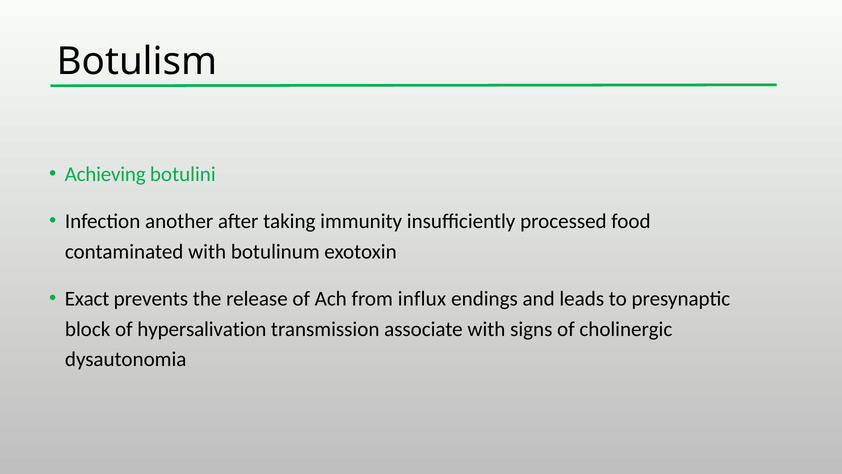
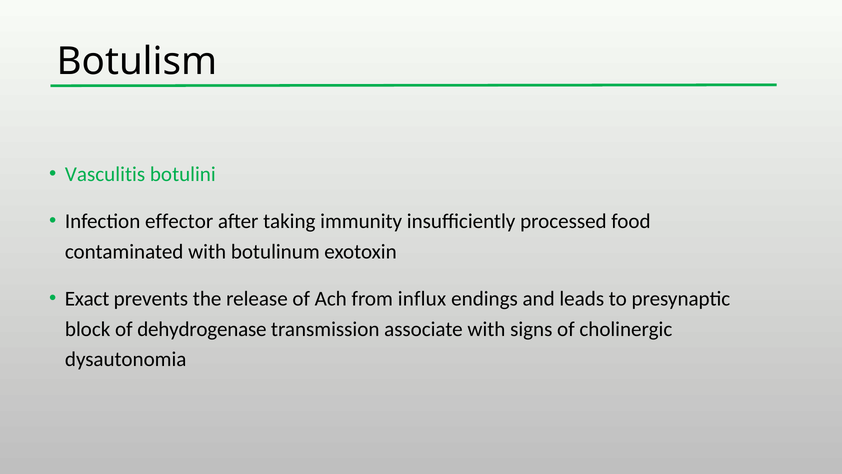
Achieving: Achieving -> Vasculitis (105, 174)
another: another -> effector (179, 221)
hypersalivation: hypersalivation -> dehydrogenase (202, 329)
